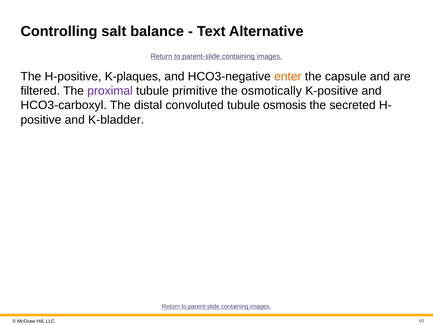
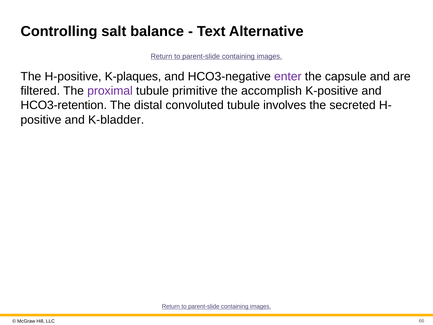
enter colour: orange -> purple (288, 76)
osmotically: osmotically -> accomplish (272, 91)
HCO3-carboxyl: HCO3-carboxyl -> HCO3-retention (64, 105)
osmosis: osmosis -> involves (285, 105)
